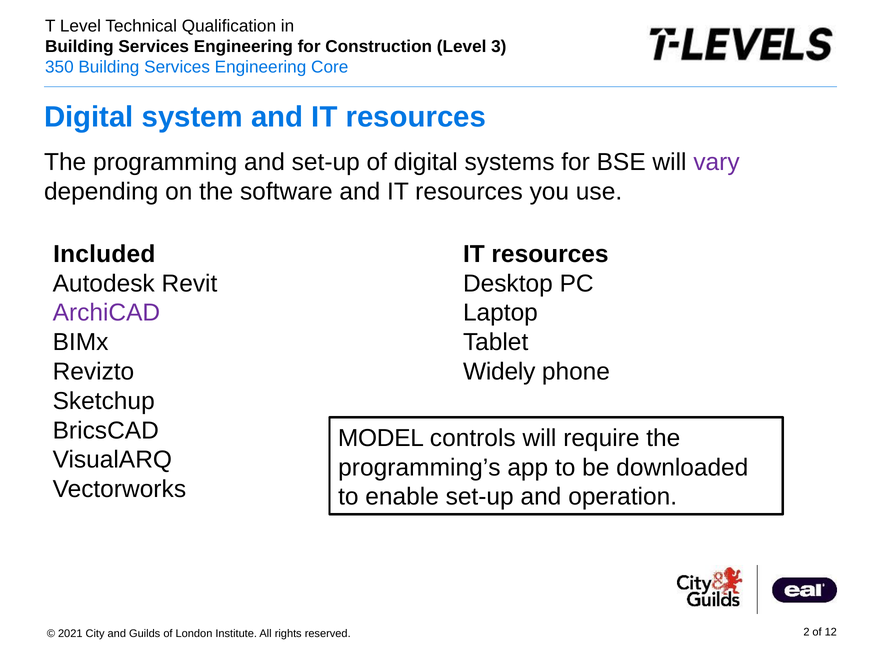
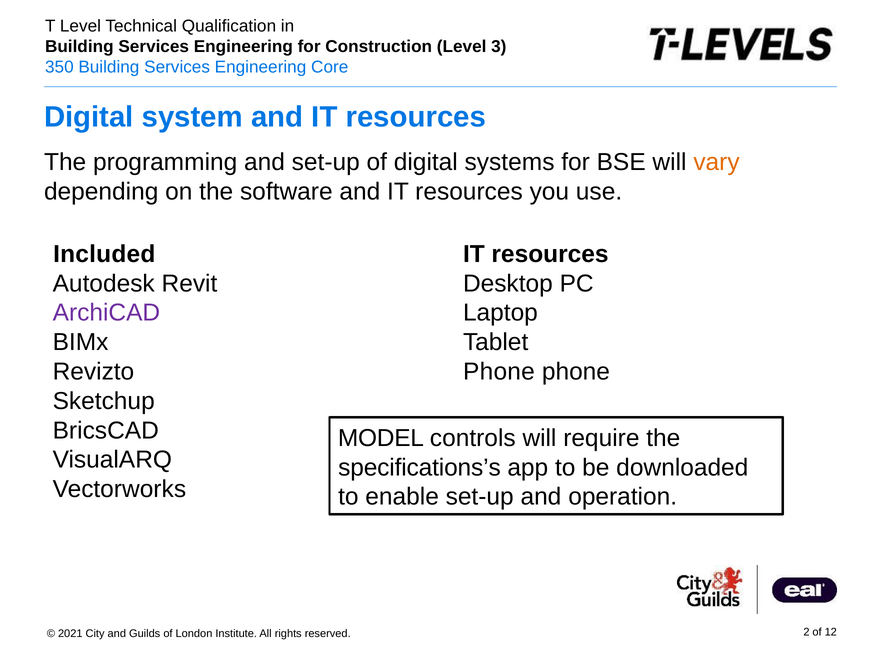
vary colour: purple -> orange (717, 162)
Widely: Widely -> Phone (499, 372)
programming’s: programming’s -> specifications’s (419, 467)
